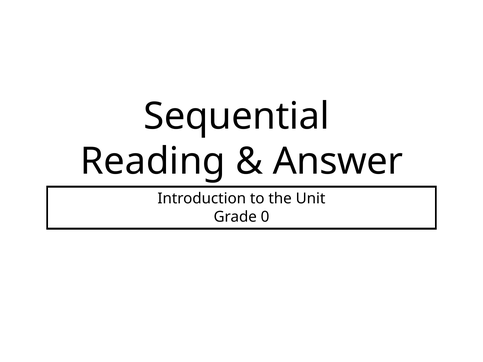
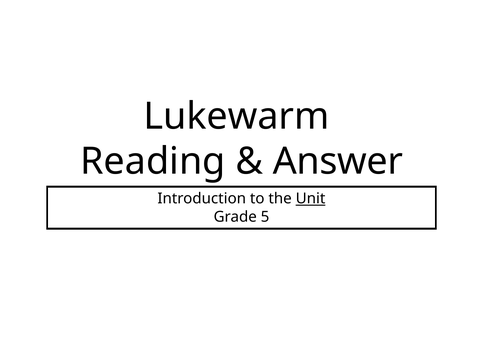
Sequential: Sequential -> Lukewarm (236, 116)
Unit underline: none -> present (311, 199)
0: 0 -> 5 (265, 217)
